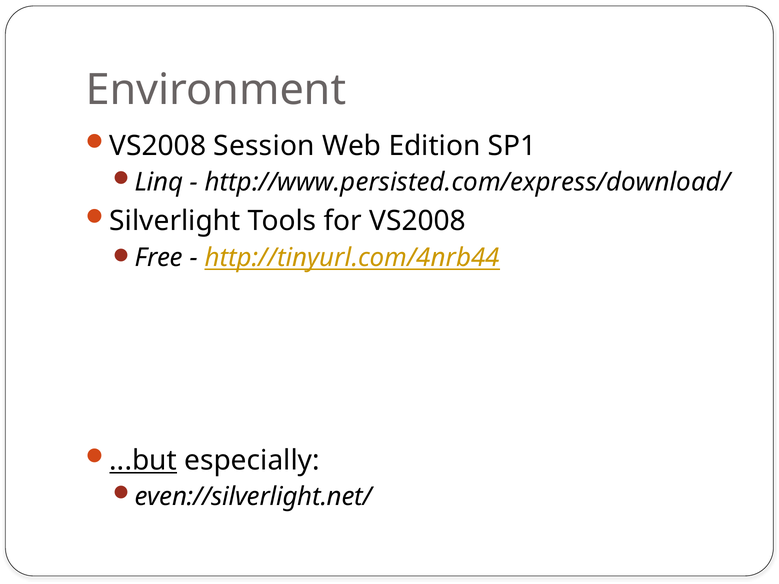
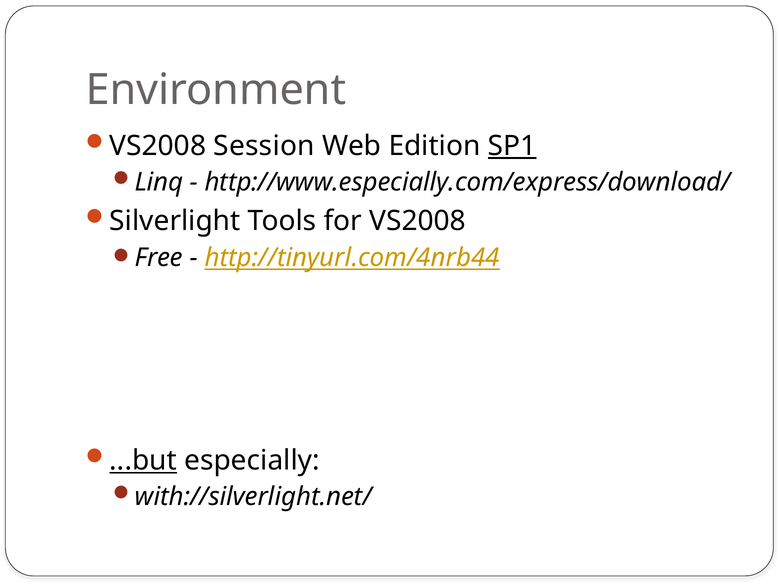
SP1 underline: none -> present (512, 146)
http://www.persisted.com/express/download/: http://www.persisted.com/express/download/ -> http://www.especially.com/express/download/ (467, 182)
even://silverlight.net/: even://silverlight.net/ -> with://silverlight.net/ (253, 497)
